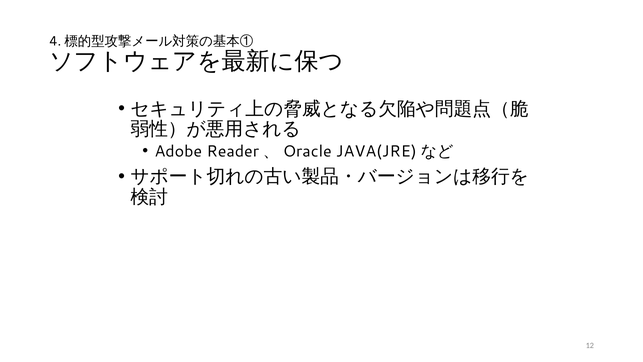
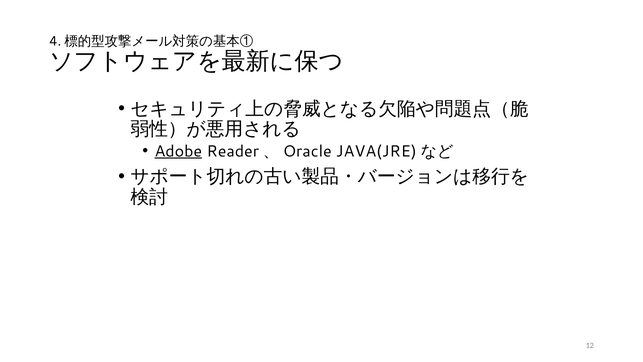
Adobe underline: none -> present (178, 151)
